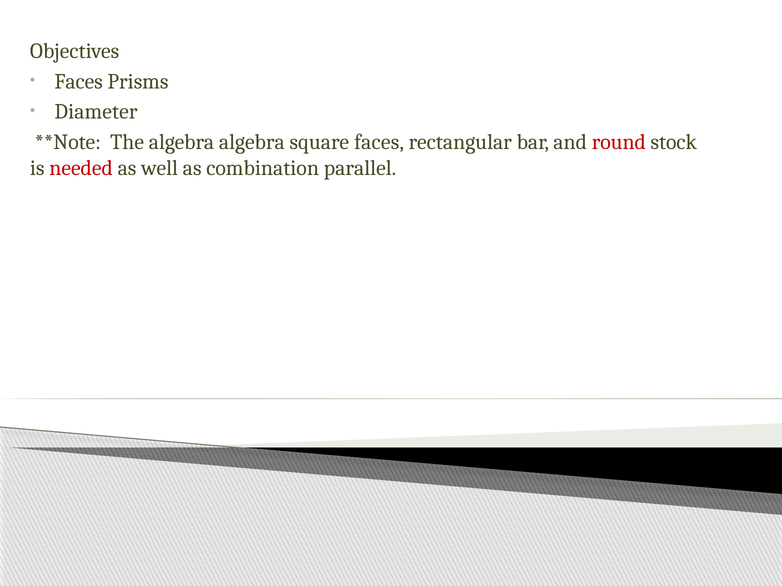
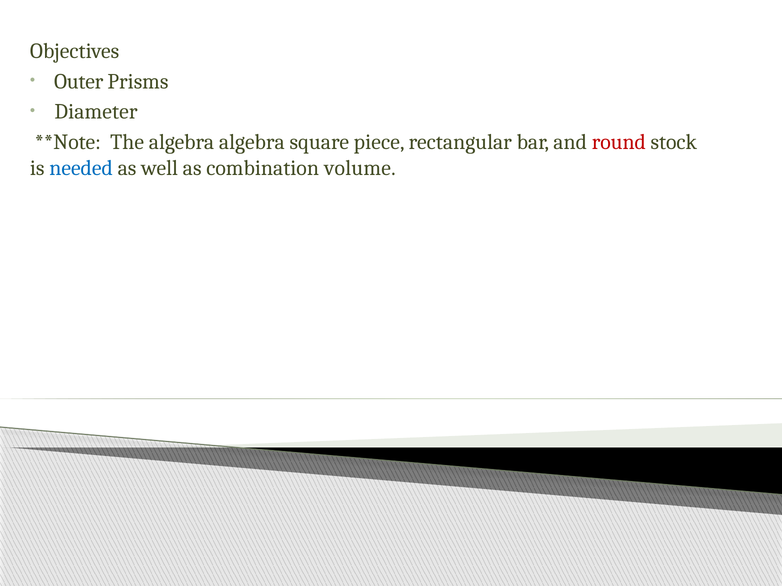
Faces: Faces -> Outer (79, 81)
square faces: faces -> piece (379, 142)
needed colour: red -> blue (81, 168)
parallel: parallel -> volume (360, 168)
